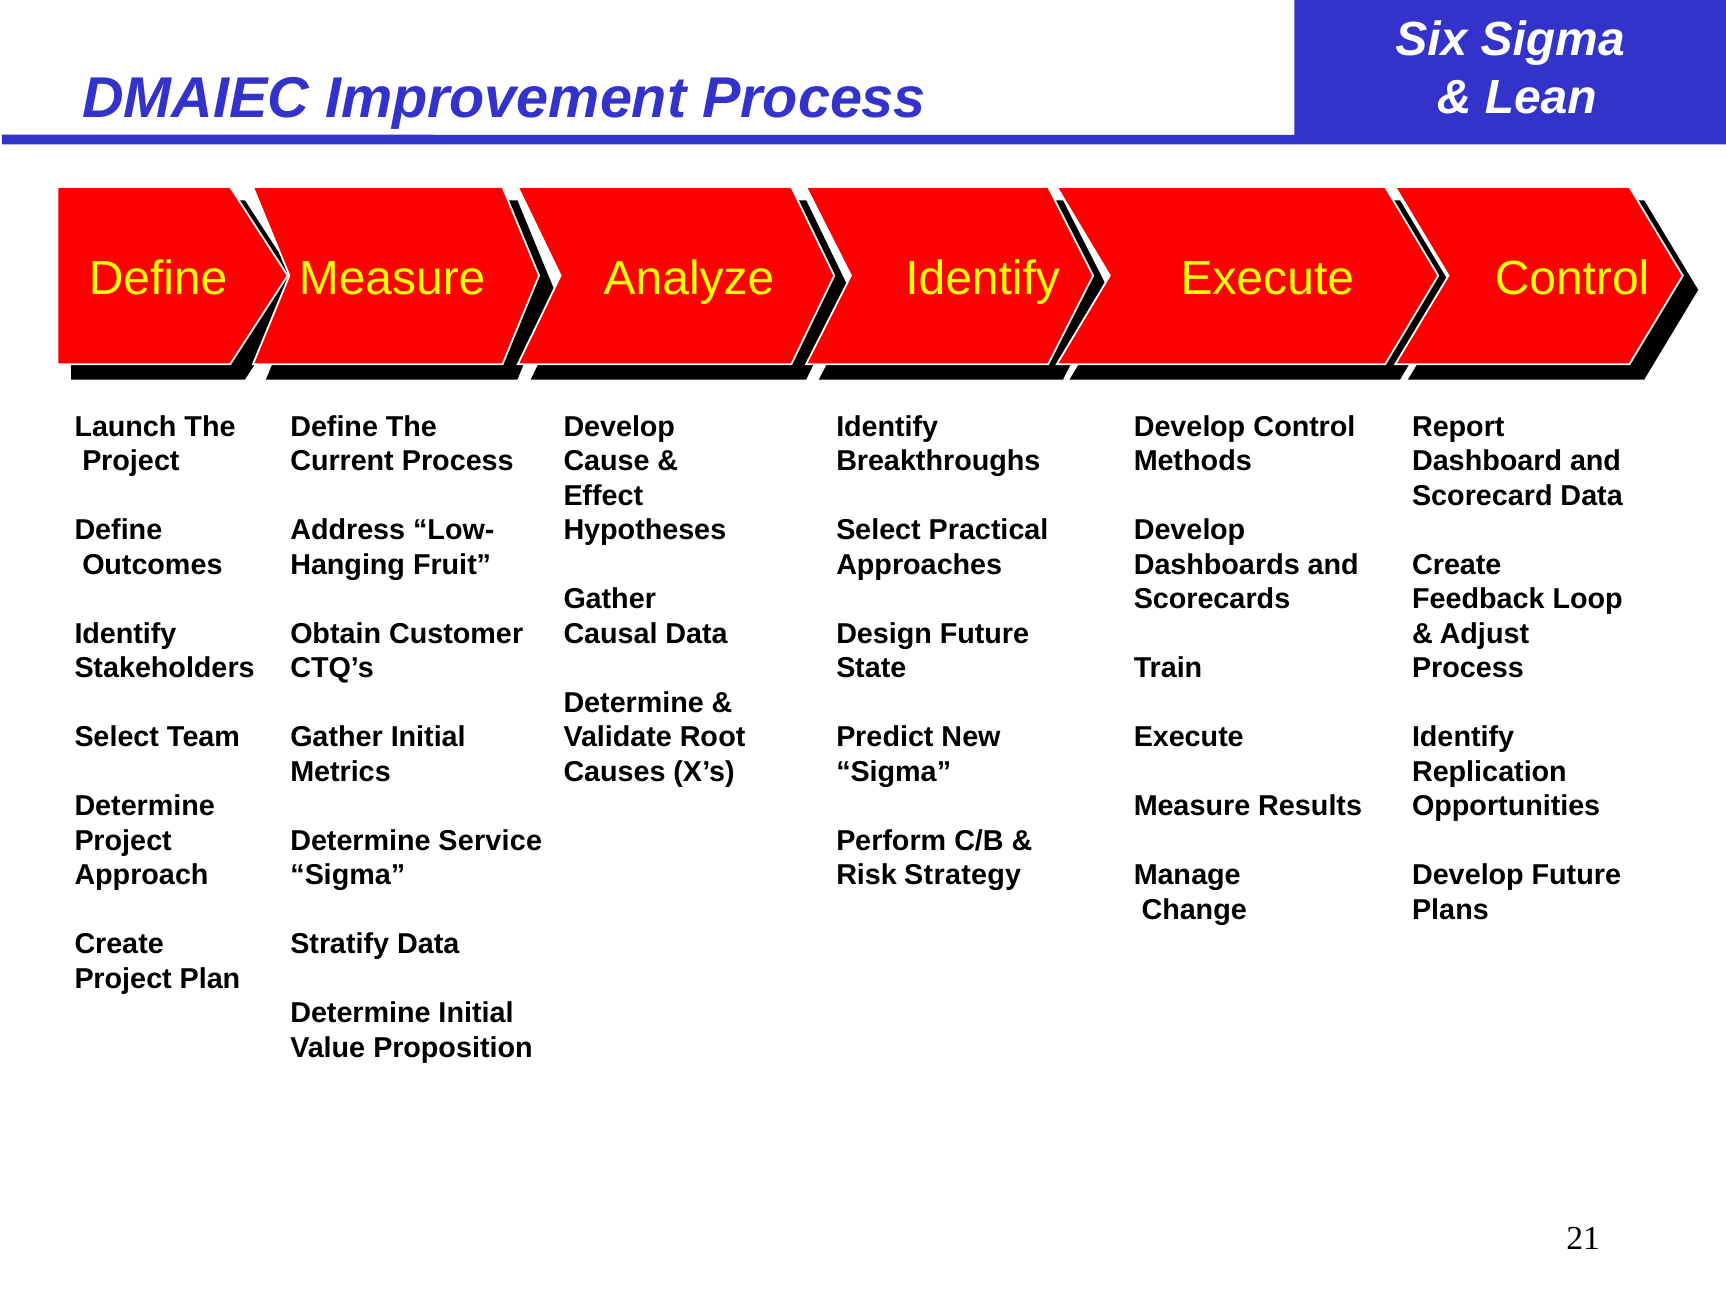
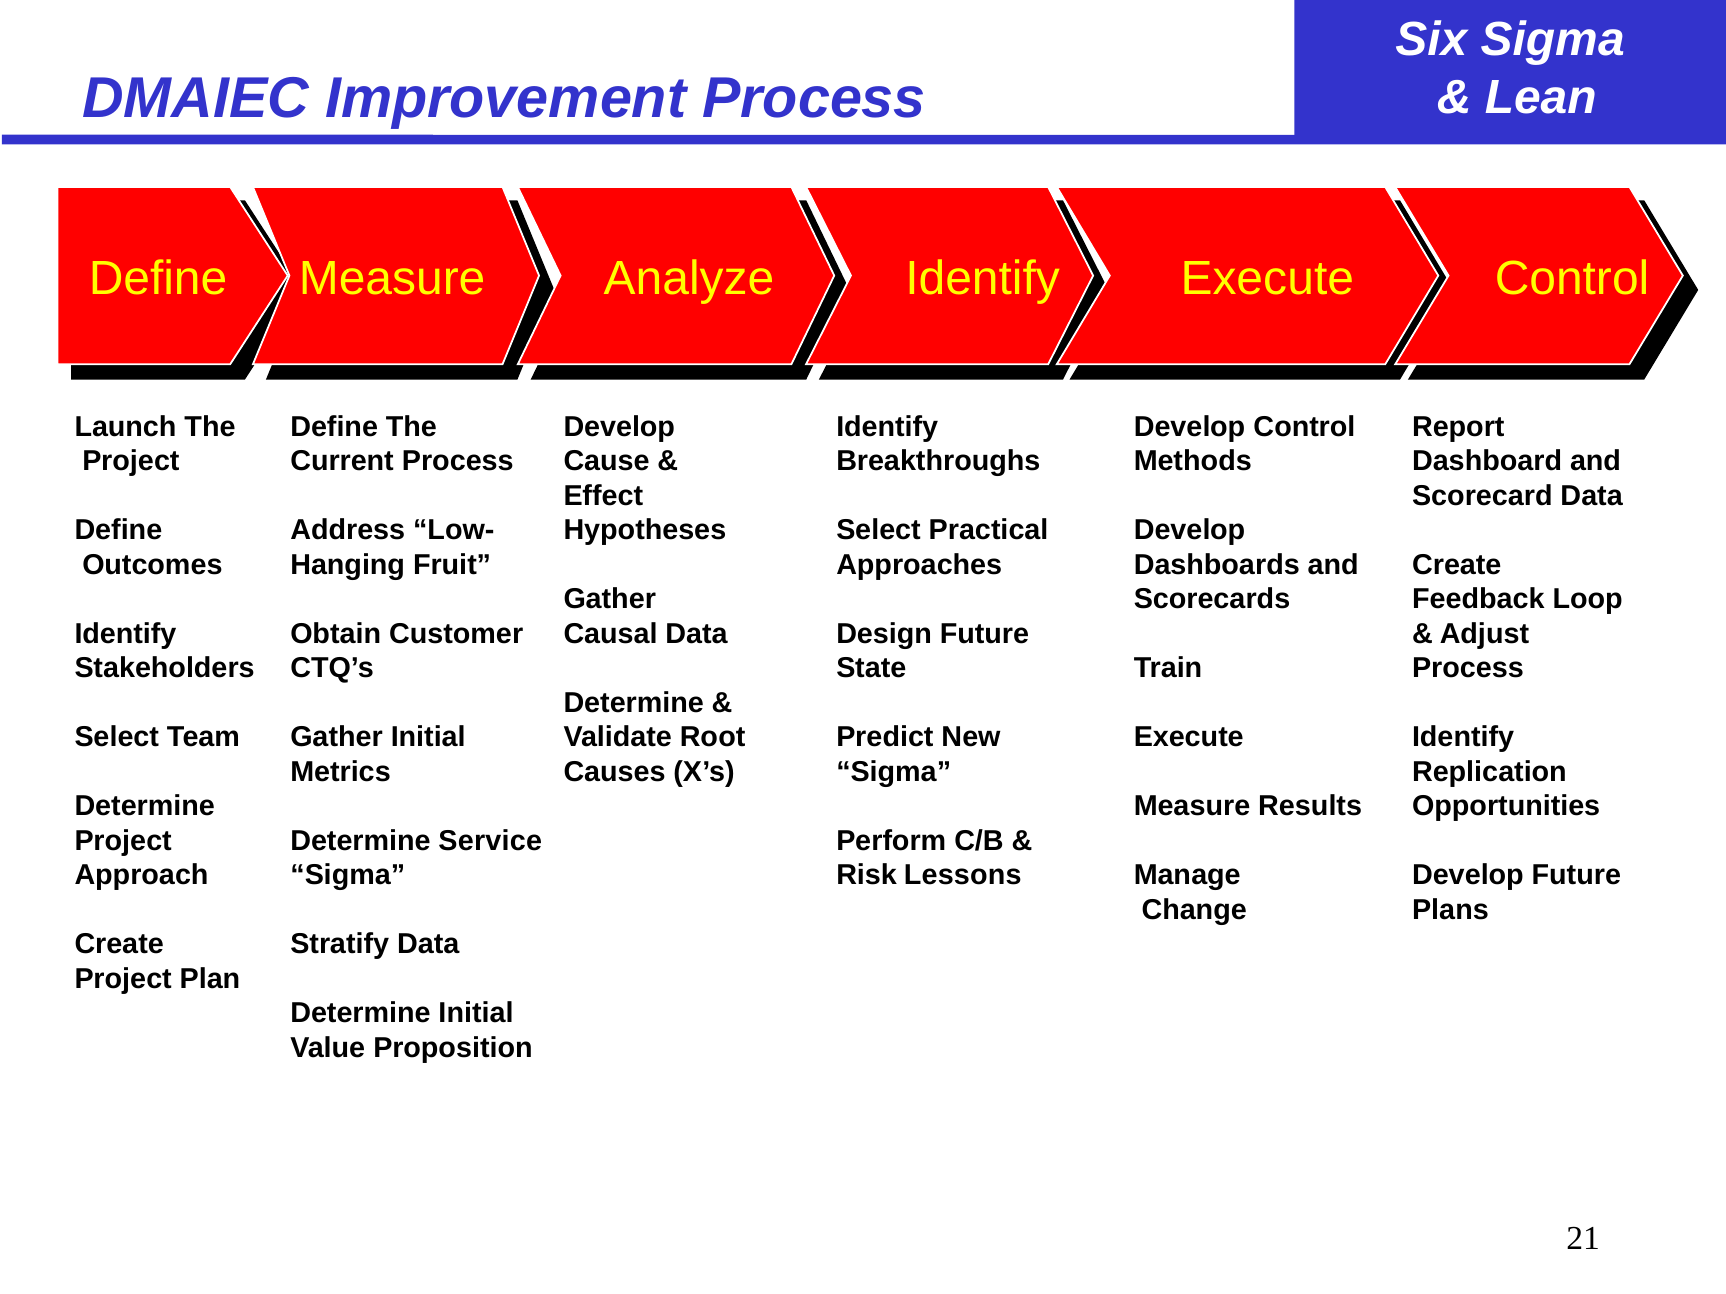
Strategy: Strategy -> Lessons (963, 876)
